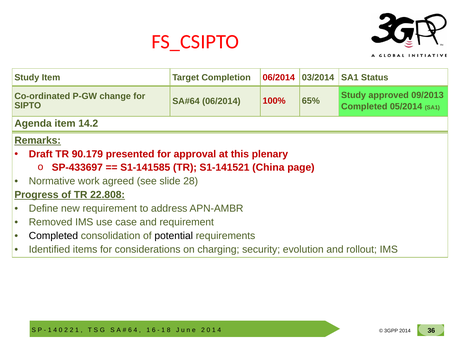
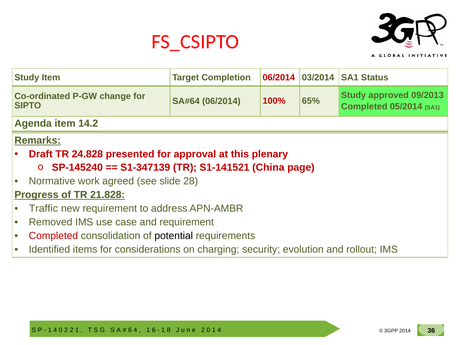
90.179: 90.179 -> 24.828 (87, 154)
SP-433697: SP-433697 -> SP-145240 (77, 168)
S1-141585: S1-141585 -> S1-347139 (145, 168)
22.808: 22.808 -> 21.828 (108, 195)
Define: Define -> Traffic (43, 209)
Completed colour: black -> red (53, 236)
